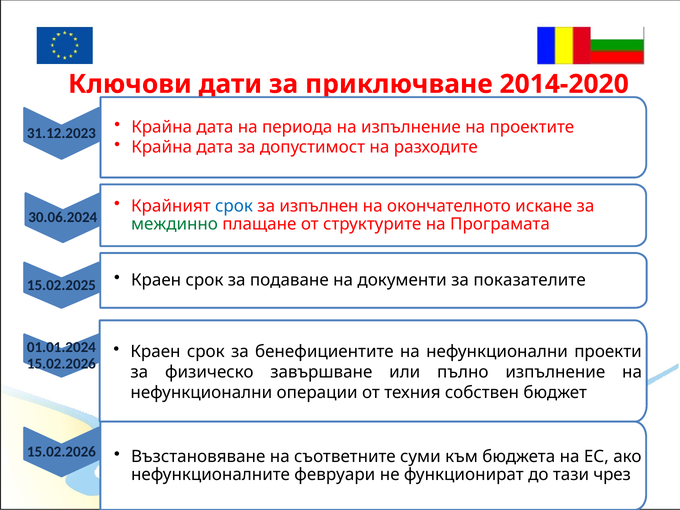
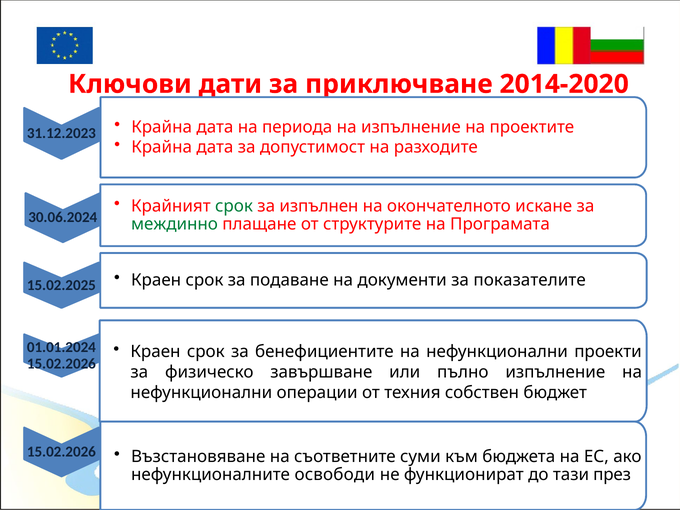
срок colour: blue -> green (234, 206)
февруари: февруари -> освободи (335, 475)
чрез: чрез -> през (612, 475)
